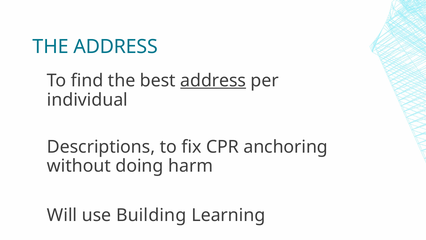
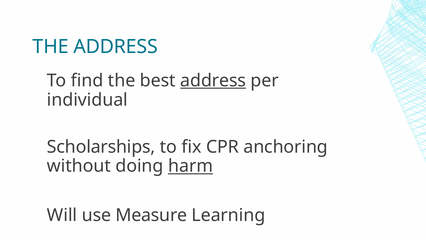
Descriptions: Descriptions -> Scholarships (101, 147)
harm underline: none -> present (191, 166)
Building: Building -> Measure (151, 215)
